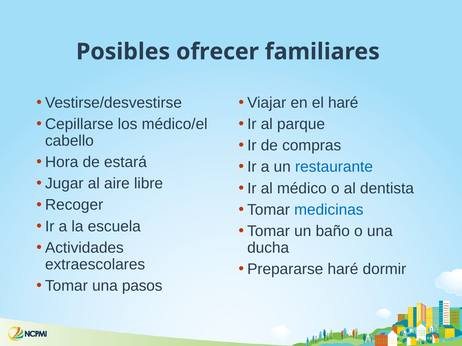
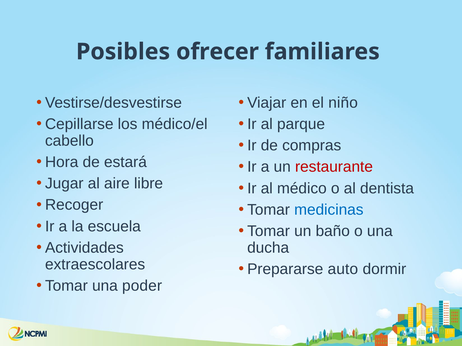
el haré: haré -> niño (343, 103)
restaurante colour: blue -> red (334, 167)
Prepararse haré: haré -> auto (343, 270)
pasos: pasos -> poder (142, 286)
